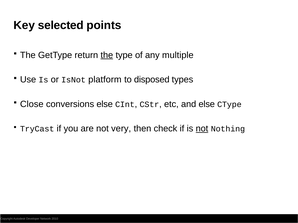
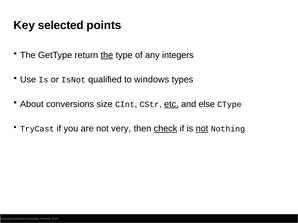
multiple: multiple -> integers (178, 55)
platform: platform -> qualified (105, 80)
disposed: disposed -> windows (152, 80)
Close: Close -> About (32, 104)
conversions else: else -> size (105, 104)
etc underline: none -> present (171, 104)
check underline: none -> present (165, 129)
